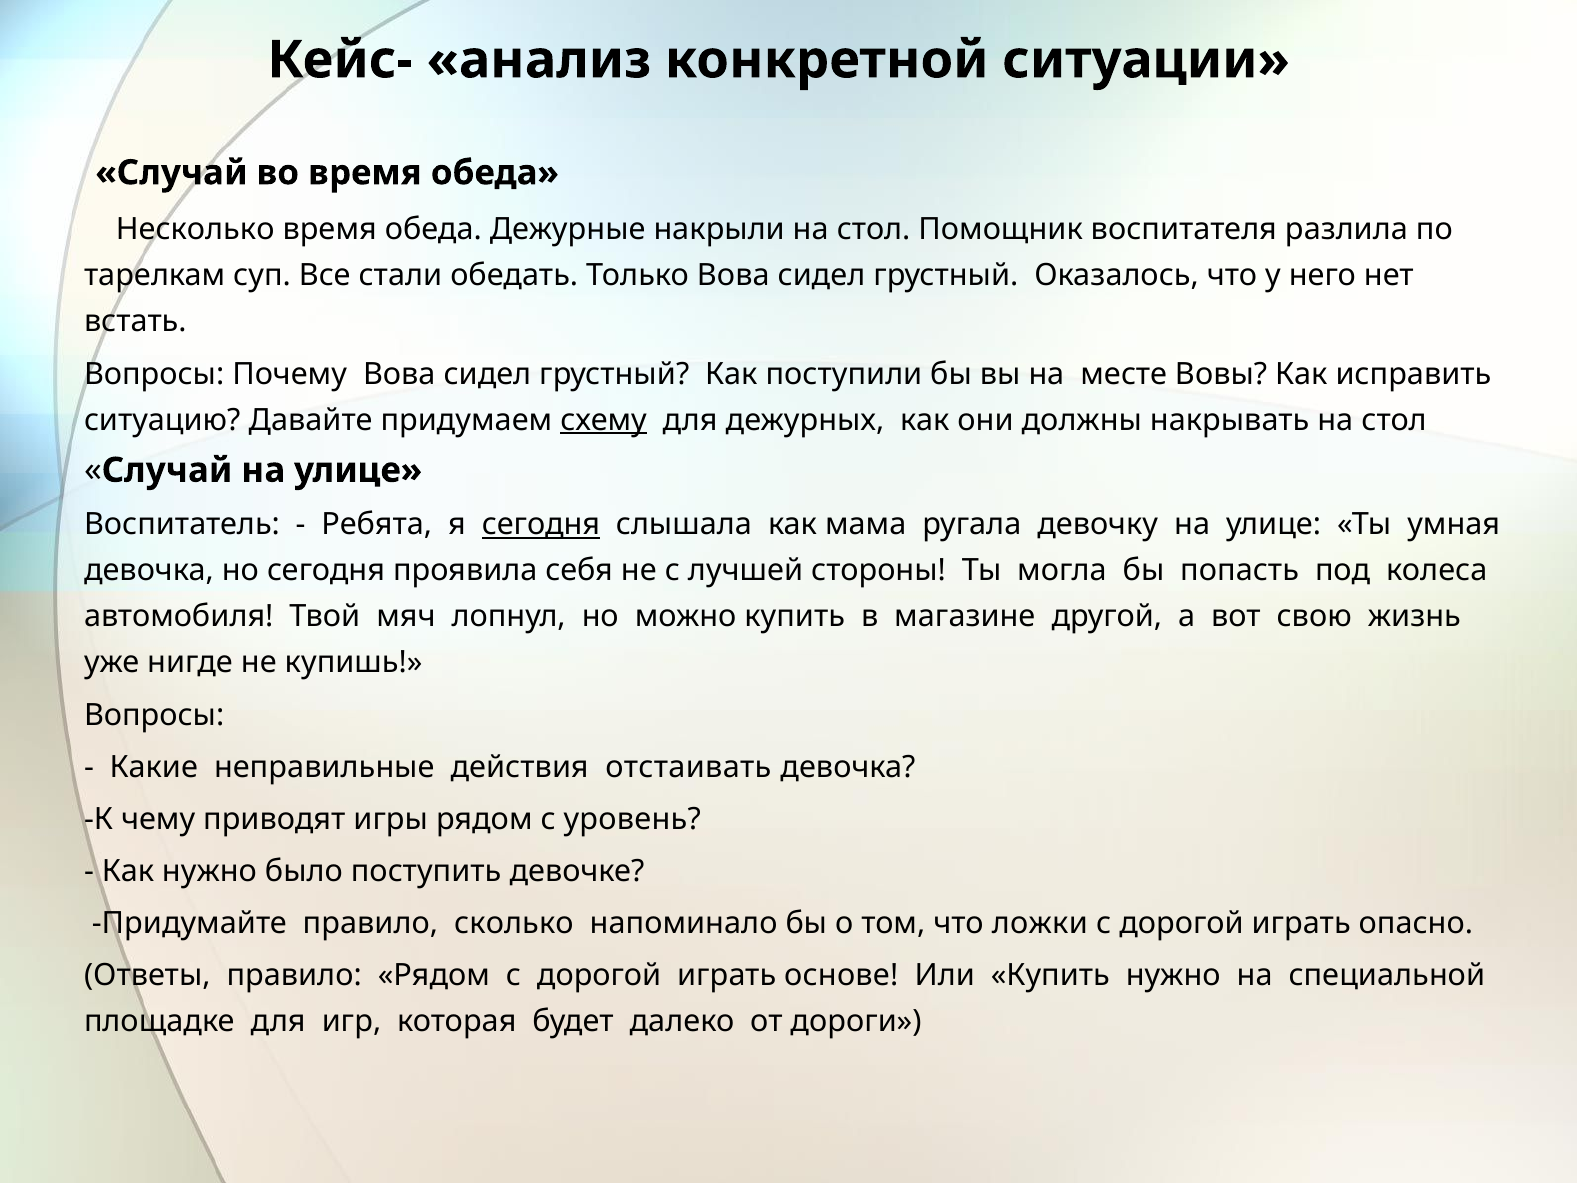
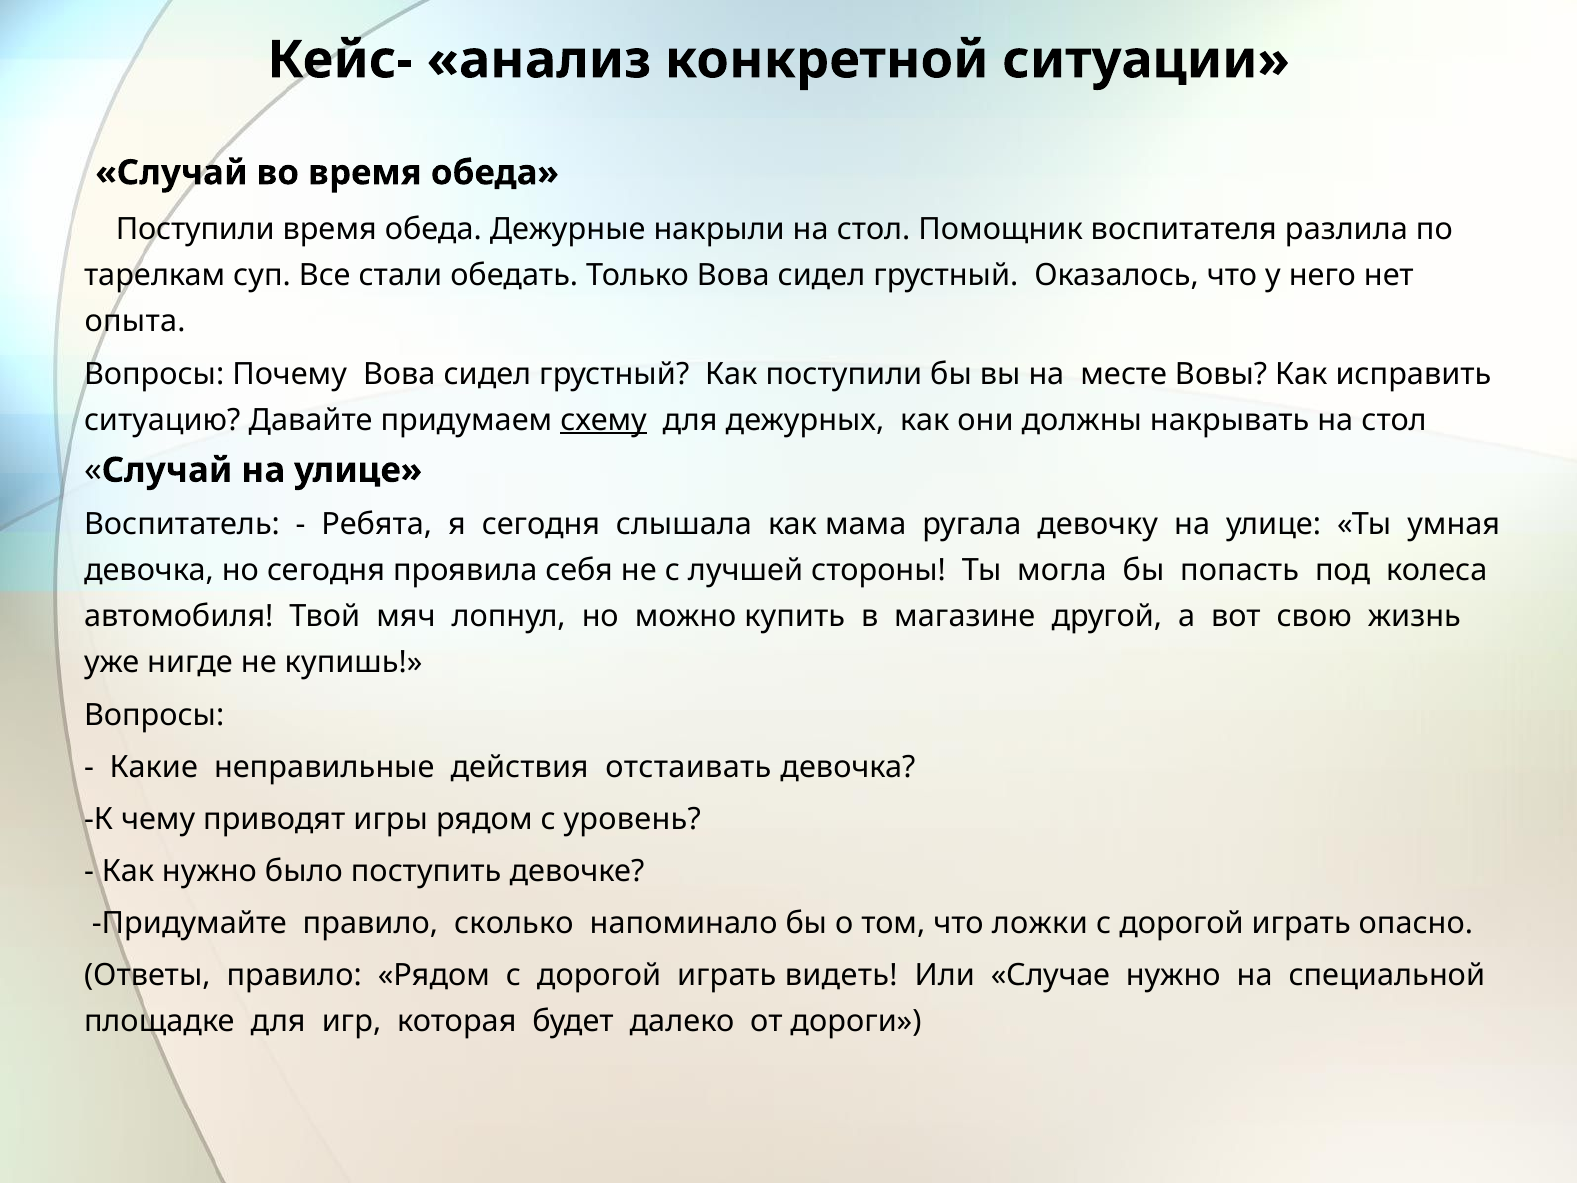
Несколько: Несколько -> Поступили (195, 229)
встать: встать -> опыта (135, 321)
сегодня underline: present -> none (541, 525)
основе: основе -> видеть (841, 976)
Или Купить: Купить -> Случае (1050, 976)
